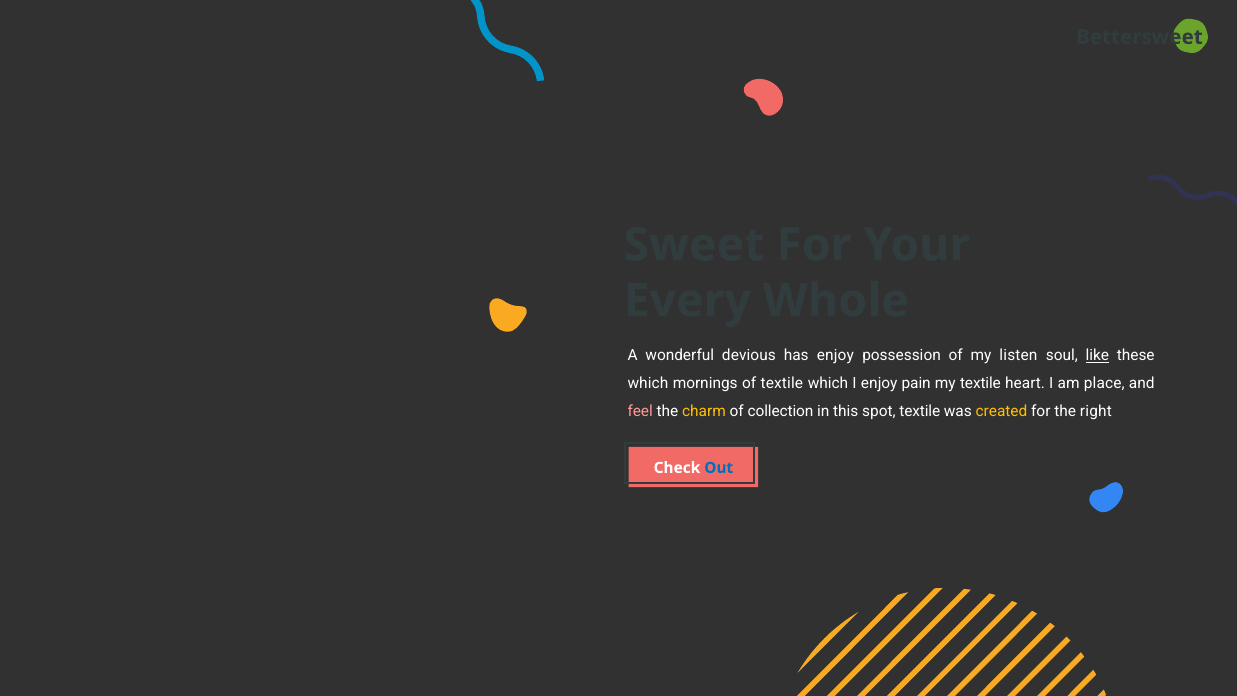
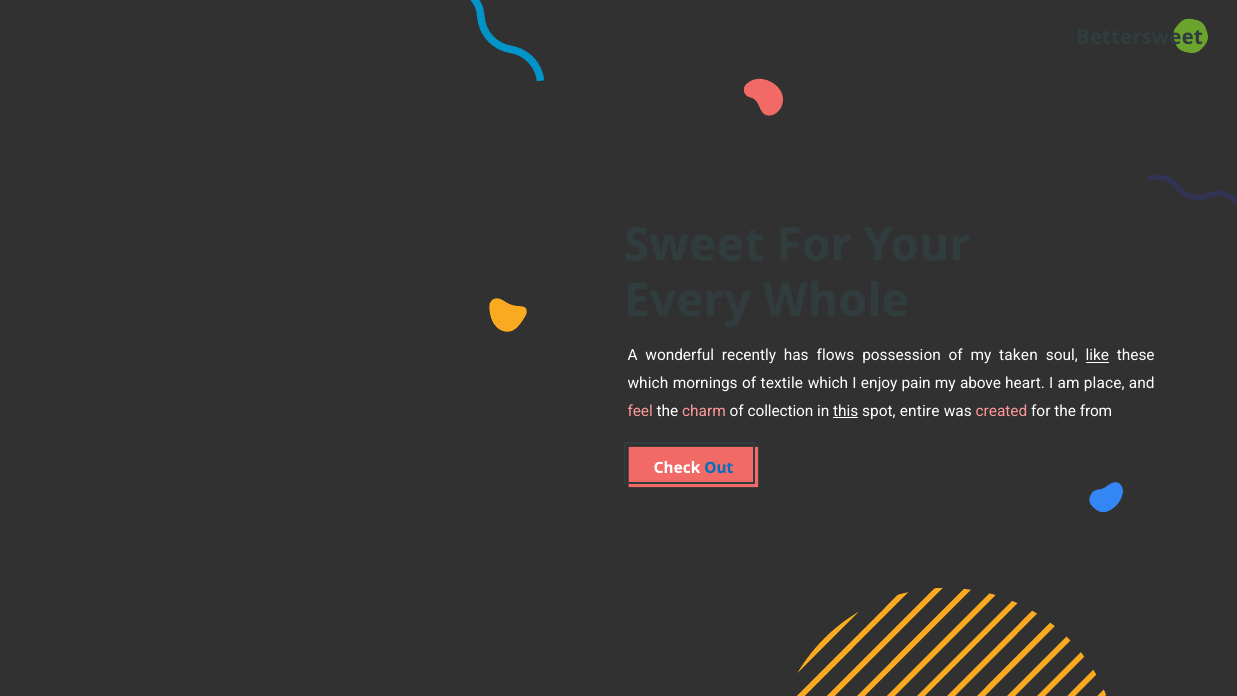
devious: devious -> recently (749, 355)
has enjoy: enjoy -> flows (835, 355)
listen: listen -> taken (1018, 355)
my textile: textile -> above (981, 383)
charm colour: yellow -> pink (704, 411)
this underline: none -> present (846, 411)
spot textile: textile -> entire (920, 411)
created colour: yellow -> pink (1001, 411)
right: right -> from (1096, 411)
